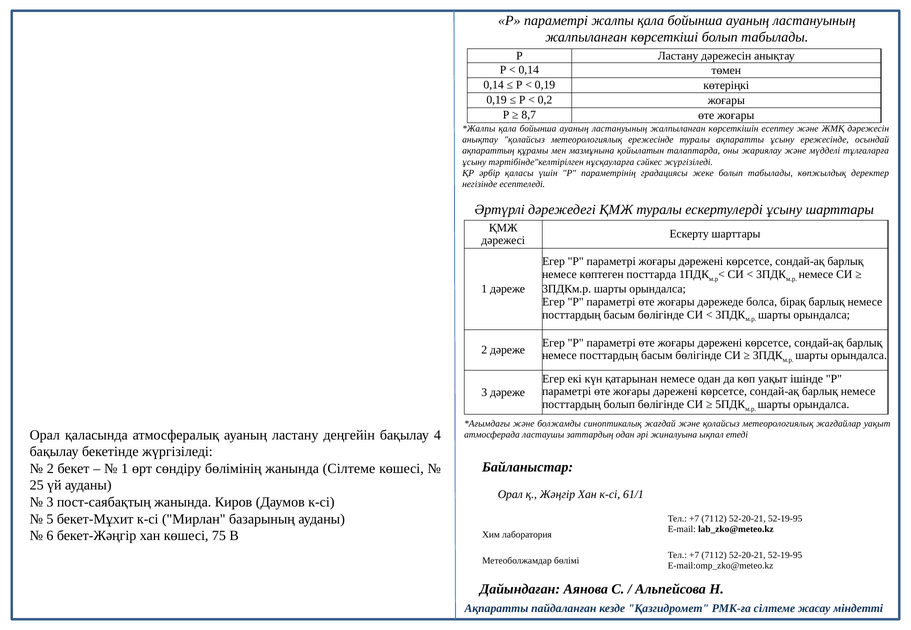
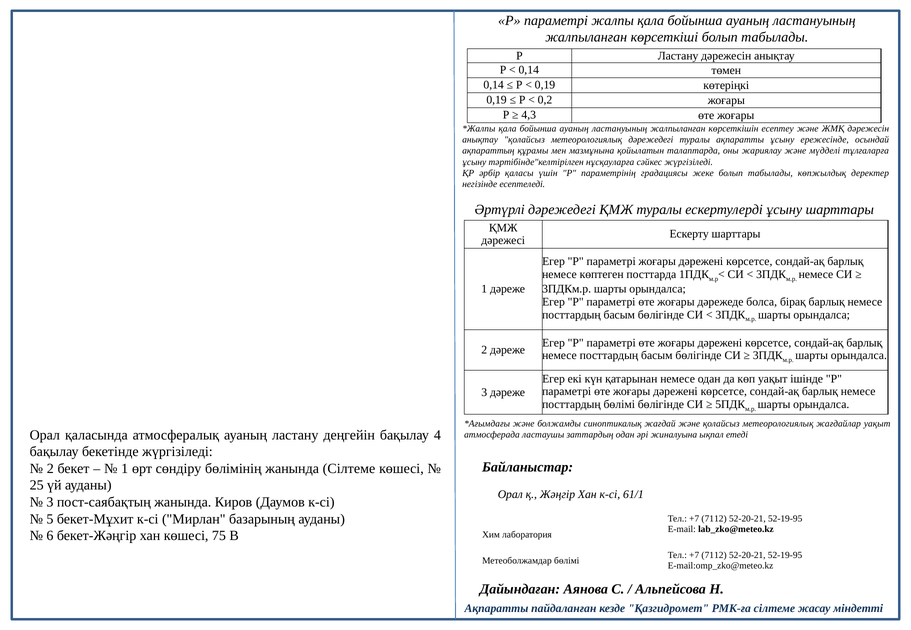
8,7: 8,7 -> 4,3 (529, 115)
метеорологиялық ережесінде: ережесінде -> дәрежедегі (651, 140)
посттардың болып: болып -> бөлімі (619, 405)
